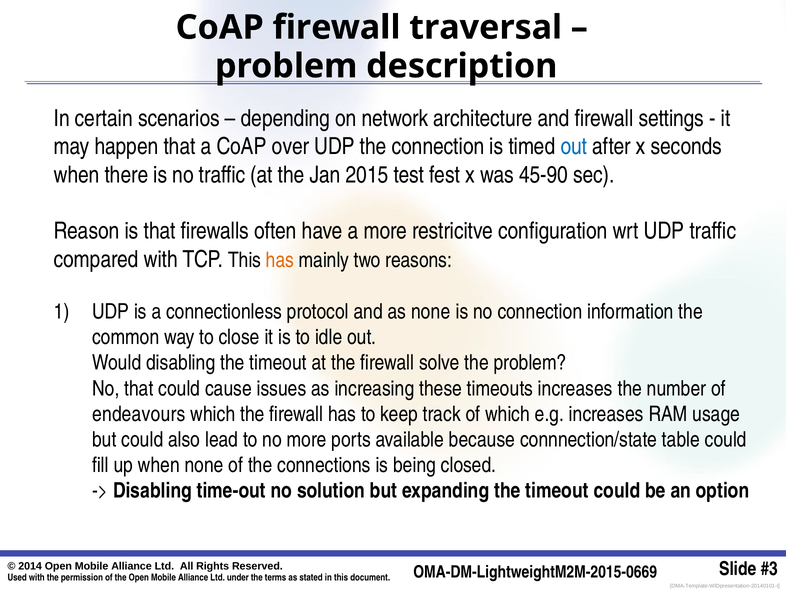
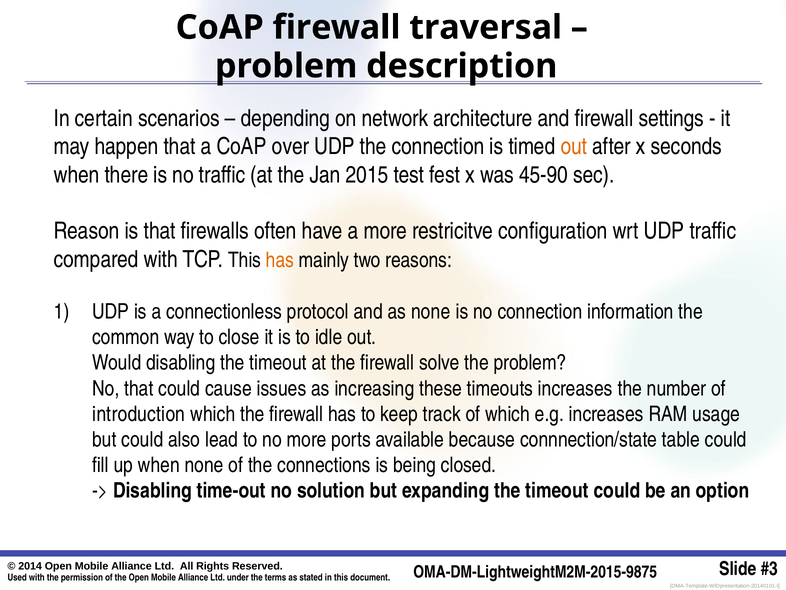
out colour: blue -> orange (574, 147)
endeavours: endeavours -> introduction (139, 414)
OMA-DM-LightweightM2M-2015-0669: OMA-DM-LightweightM2M-2015-0669 -> OMA-DM-LightweightM2M-2015-9875 (535, 572)
